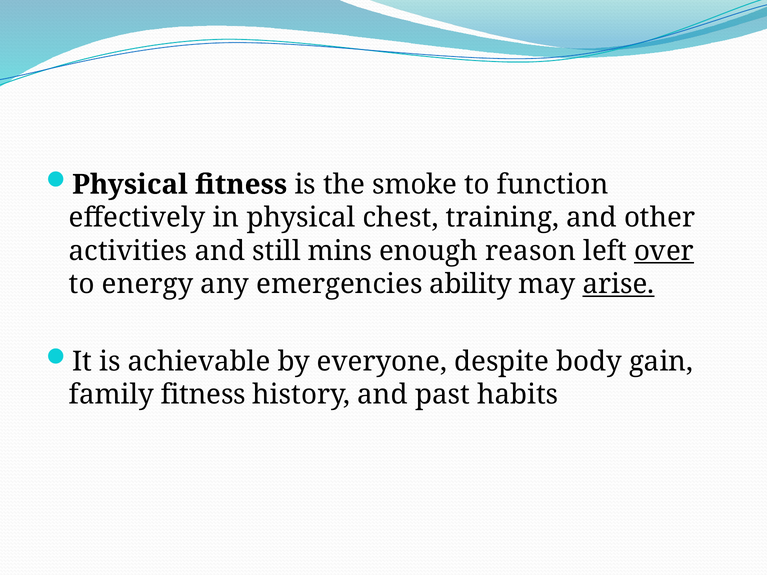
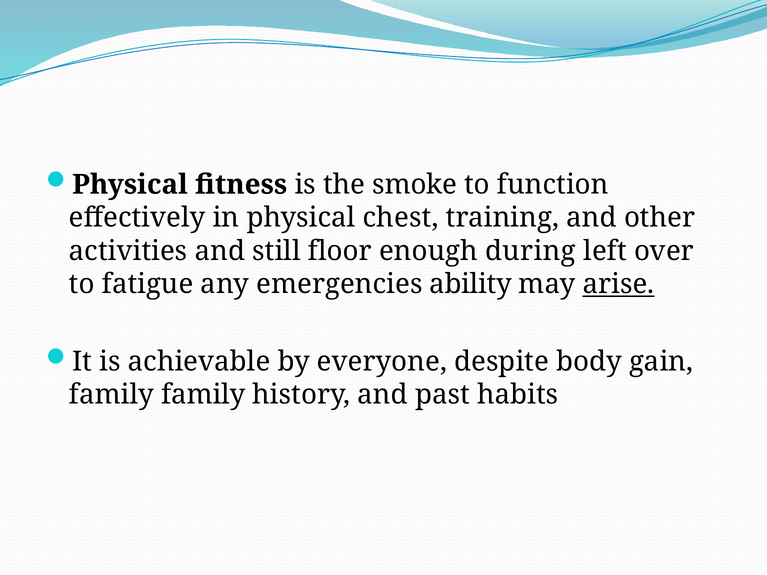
mins: mins -> floor (340, 251)
reason: reason -> during (530, 251)
over underline: present -> none (664, 251)
energy: energy -> fatigue (148, 284)
family fitness: fitness -> family (203, 395)
